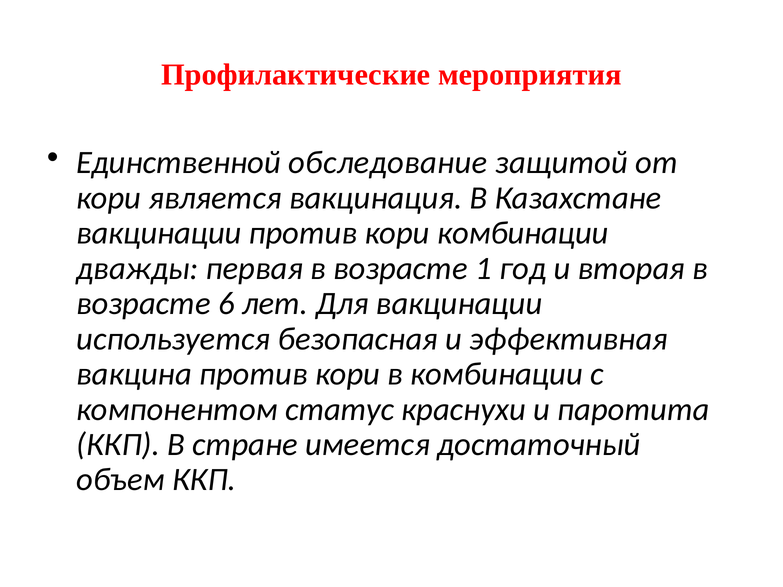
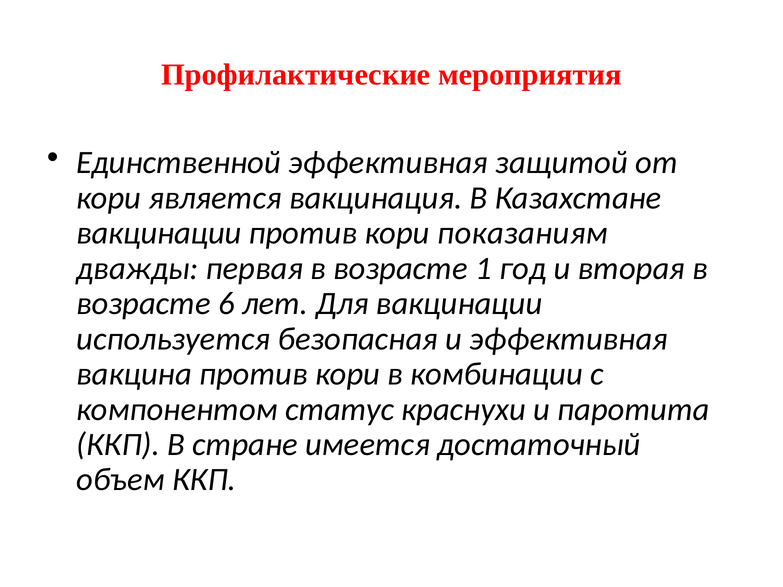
Единственной обследование: обследование -> эффективная (388, 163)
кори комбинации: комбинации -> показаниям (523, 233)
